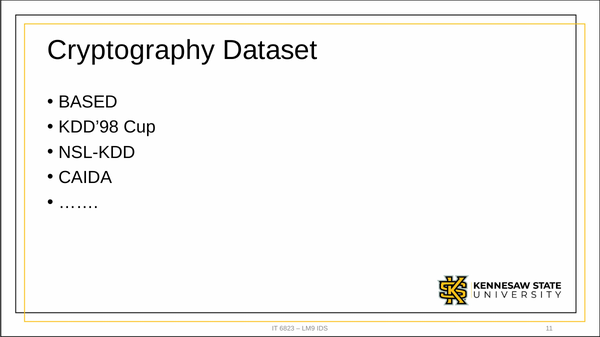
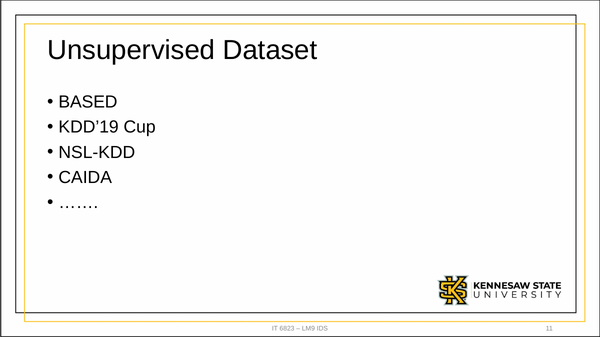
Cryptography: Cryptography -> Unsupervised (131, 50)
KDD’98: KDD’98 -> KDD’19 (89, 127)
